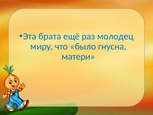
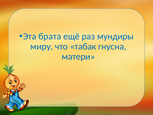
молодец: молодец -> мундиры (115, 36)
было: было -> табак (83, 46)
